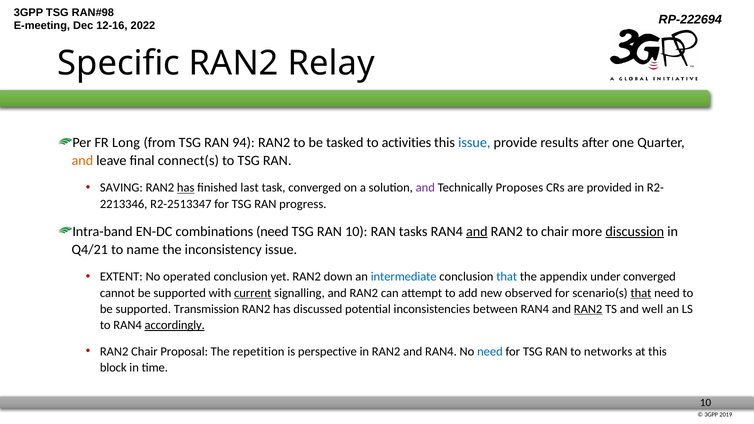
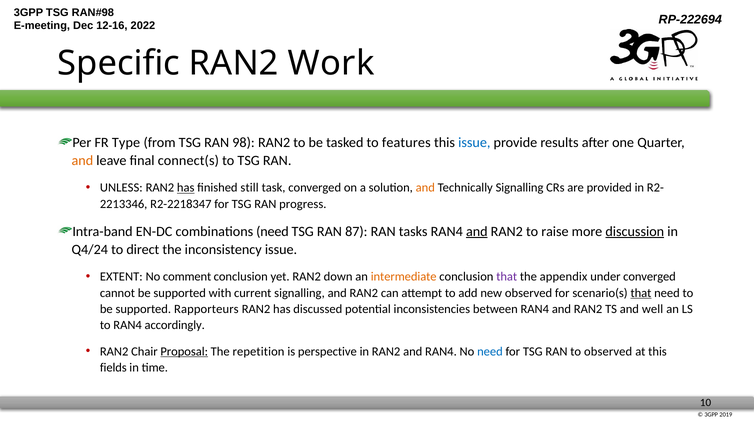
Relay: Relay -> Work (331, 63)
Long: Long -> Type (126, 143)
94: 94 -> 98 (244, 143)
activities: activities -> features (406, 143)
SAVING: SAVING -> UNLESS (121, 188)
last: last -> still (250, 188)
and colour: purple -> orange (425, 188)
Technically Proposes: Proposes -> Signalling (520, 188)
R2-2513347: R2-2513347 -> R2-2218347 (181, 204)
RAN 10: 10 -> 87 (356, 232)
to chair: chair -> raise (555, 232)
Q4/21: Q4/21 -> Q4/24 (90, 250)
name: name -> direct (143, 250)
operated: operated -> comment (187, 277)
intermediate colour: blue -> orange (404, 277)
that colour: blue -> purple (507, 277)
current underline: present -> none (253, 293)
Transmission: Transmission -> Rapporteurs (206, 309)
RAN2 underline: present -> none (588, 309)
accordingly underline: present -> none (175, 325)
Proposal underline: none -> present (184, 351)
to networks: networks -> observed (608, 351)
block: block -> fields (113, 368)
